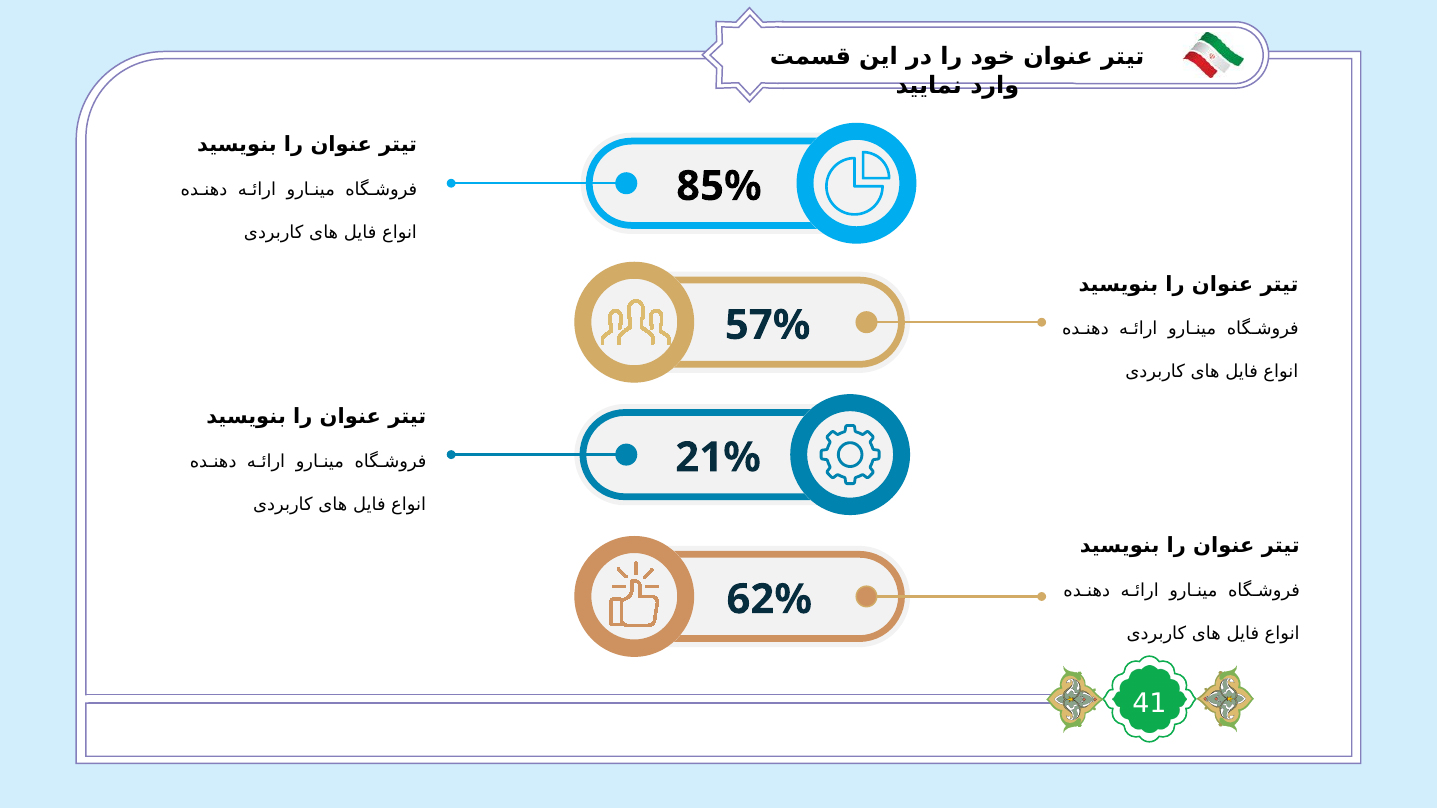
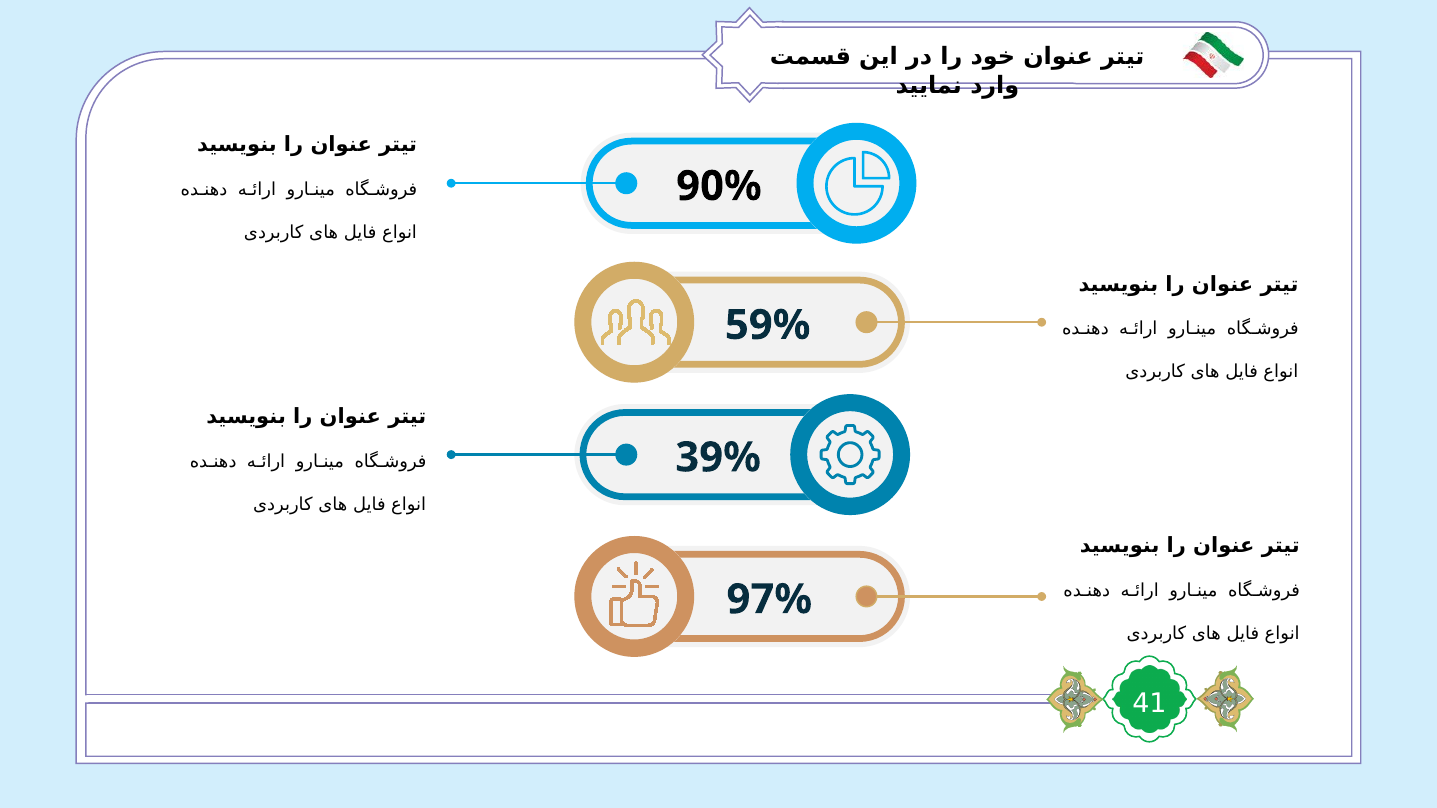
85%: 85% -> 90% (719, 186)
57%: 57% -> 59% (768, 325)
21%: 21% -> 39% (718, 458)
62%: 62% -> 97% (769, 600)
